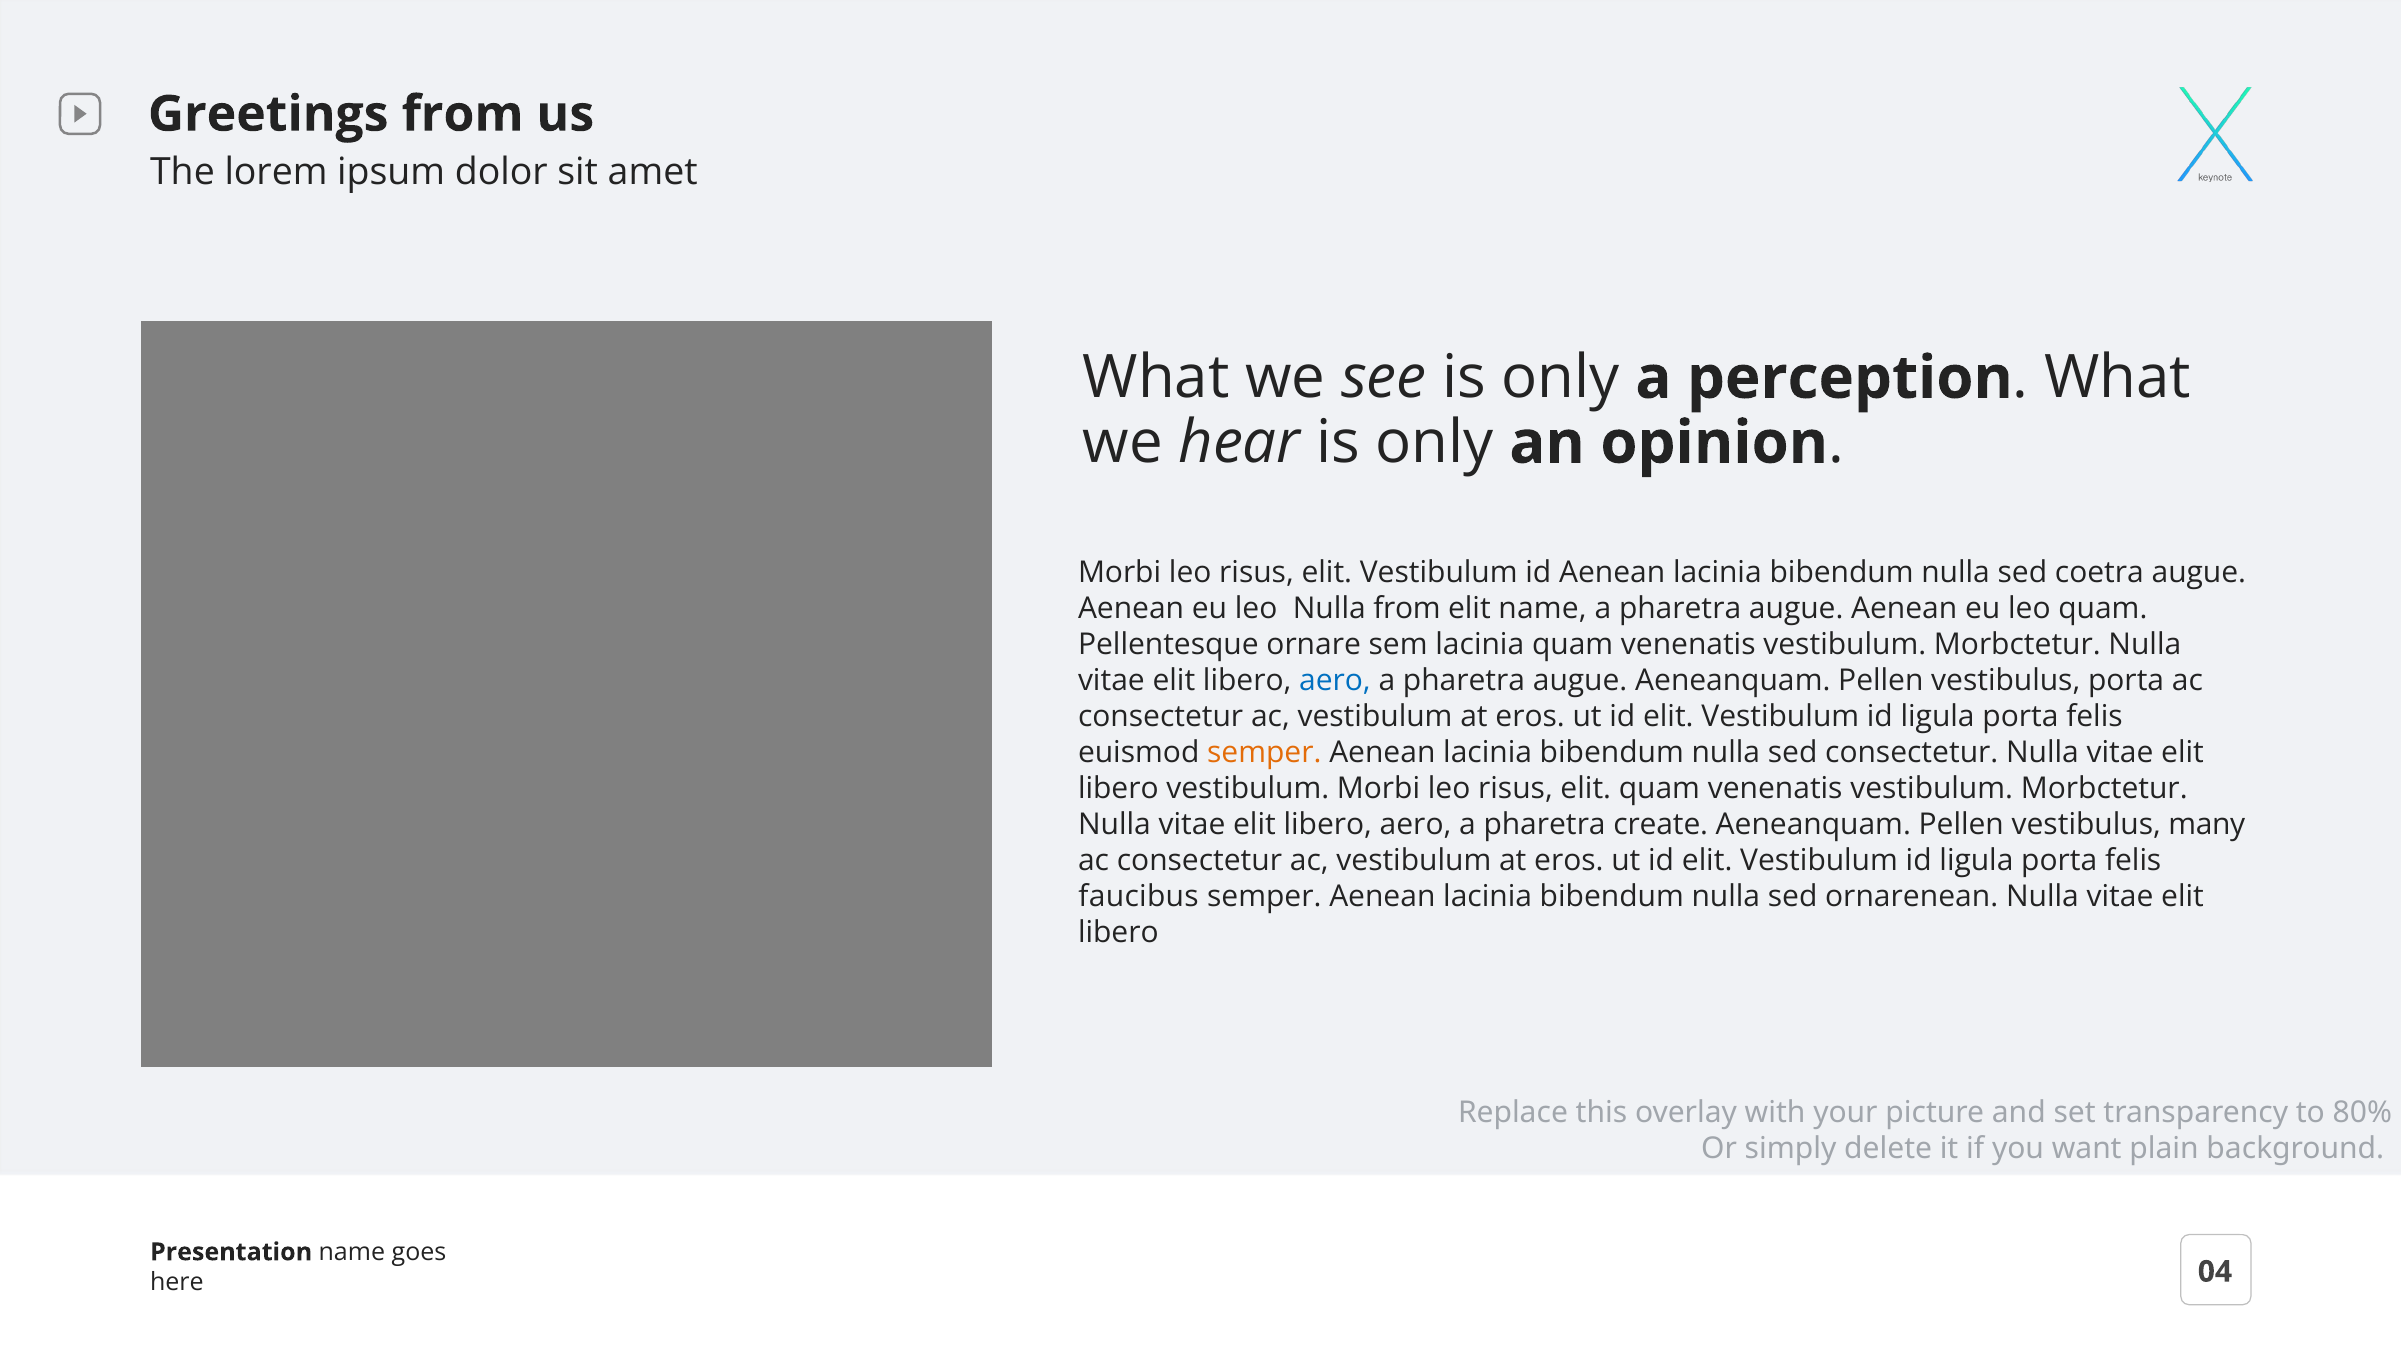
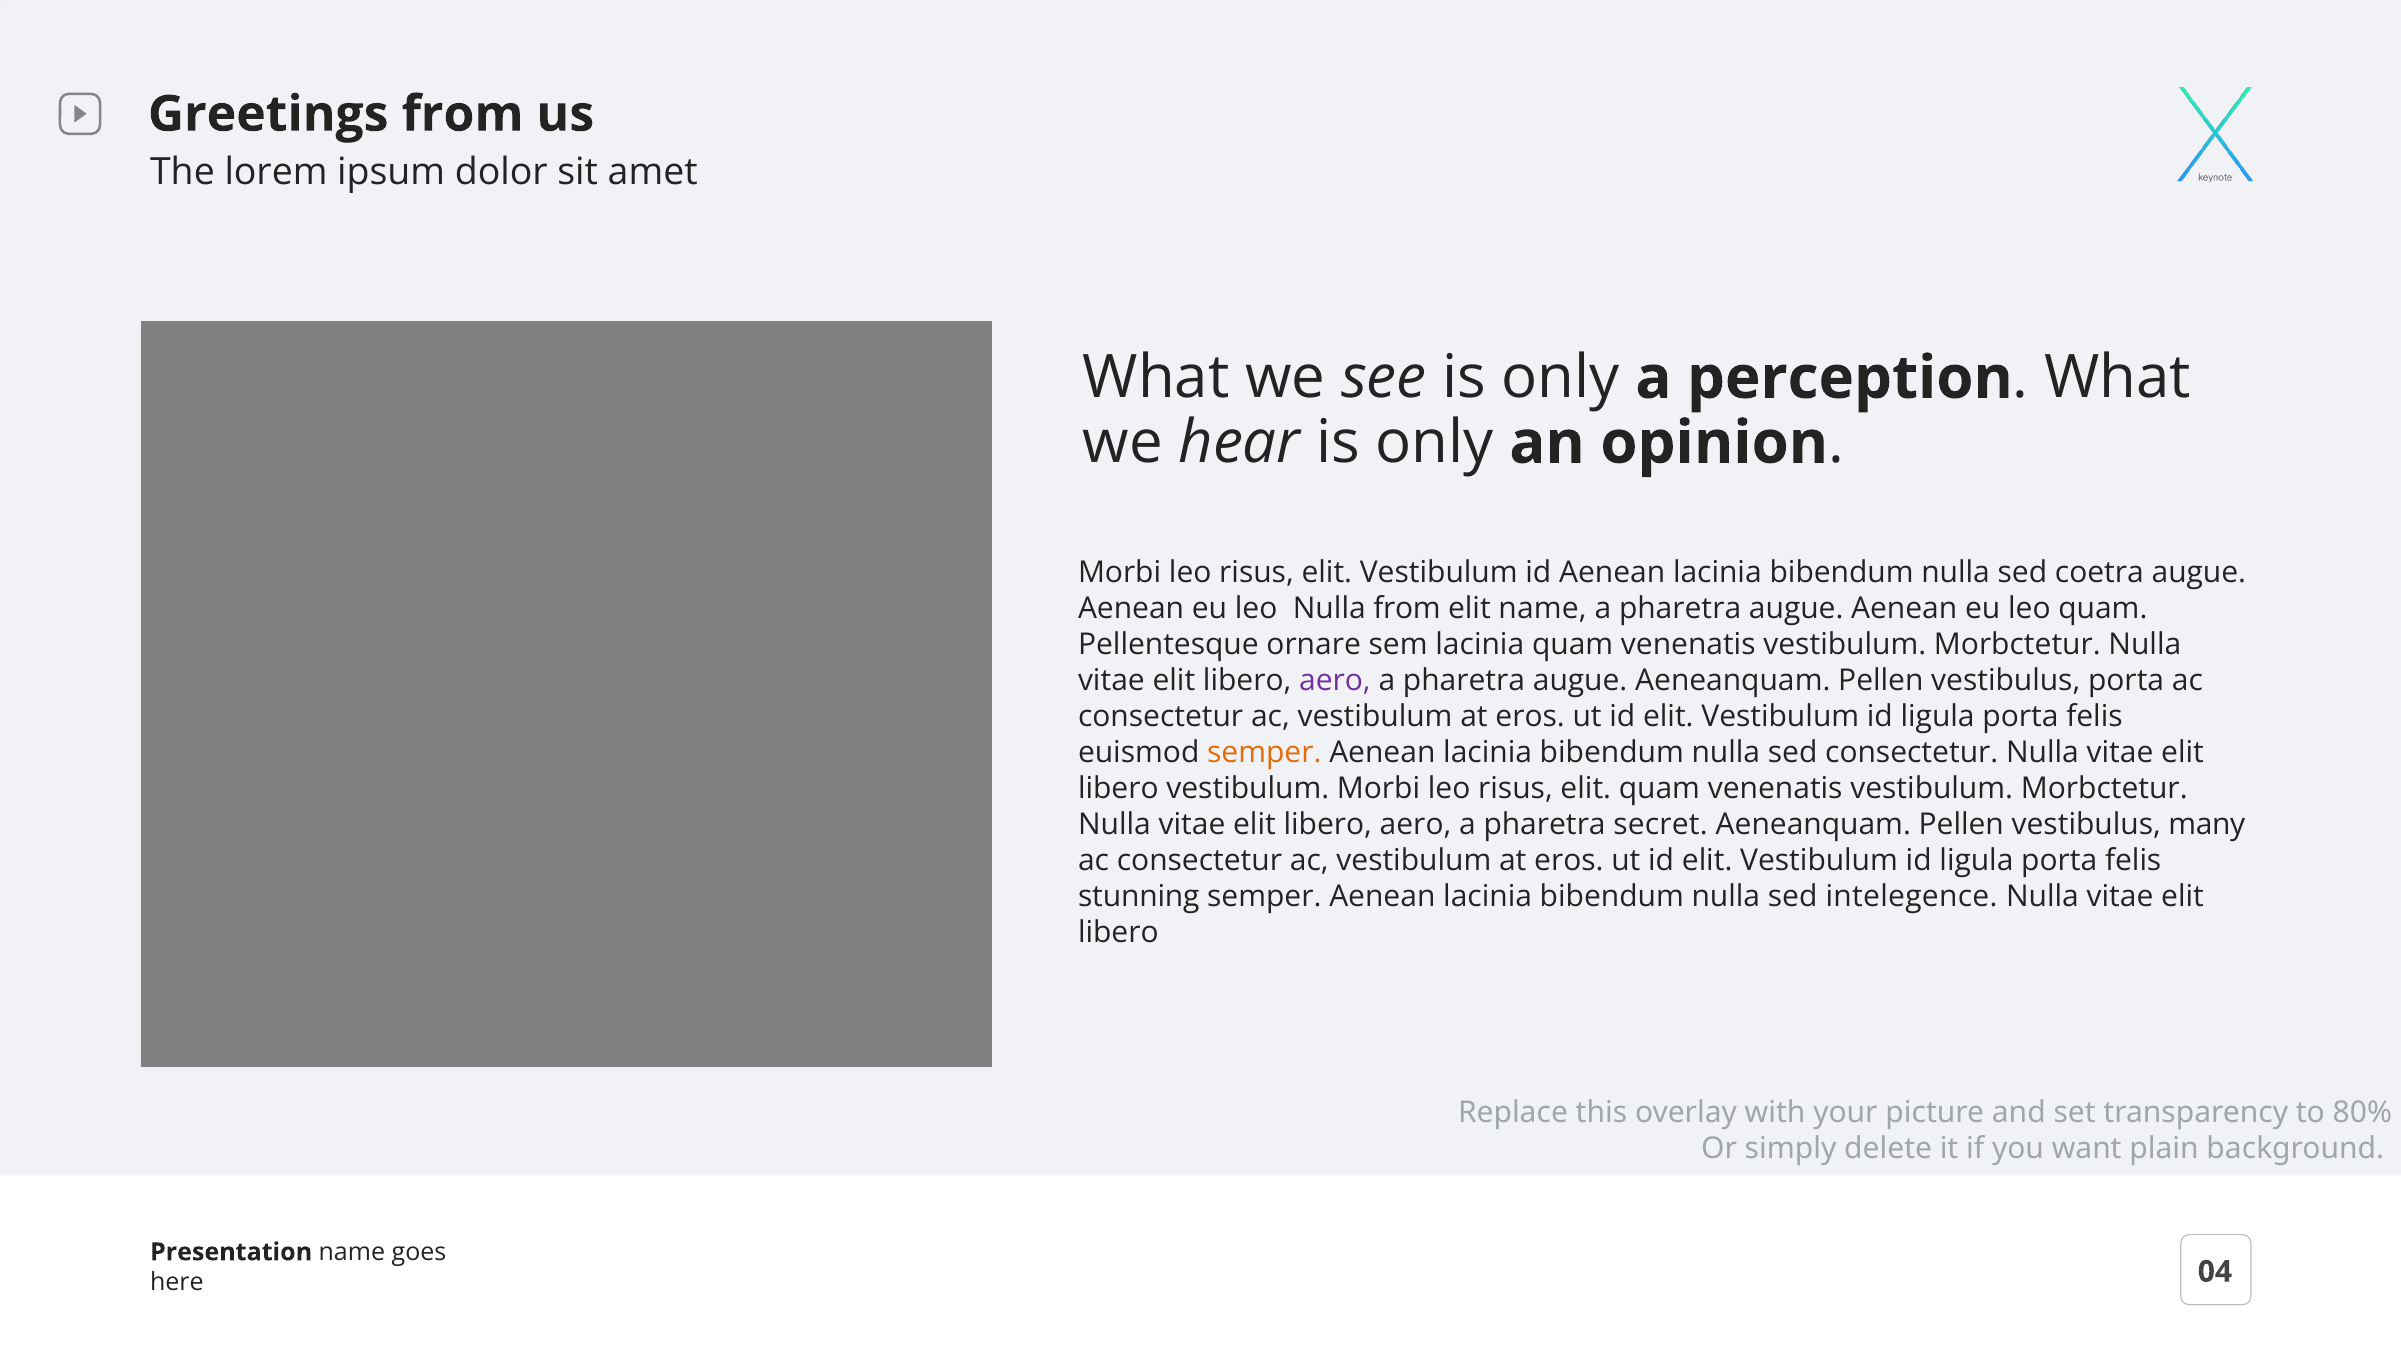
aero colour: blue -> purple (1335, 680)
create: create -> secret (1661, 824)
faucibus: faucibus -> stunning (1139, 896)
ornarenean: ornarenean -> intelegence (1912, 896)
